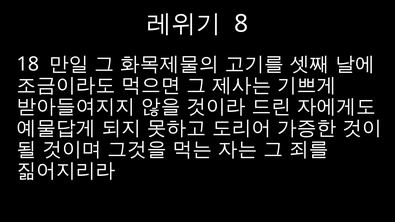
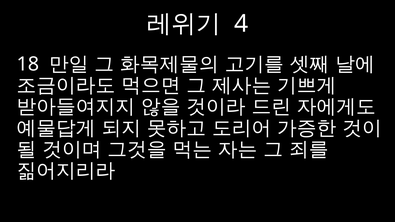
8: 8 -> 4 (241, 24)
